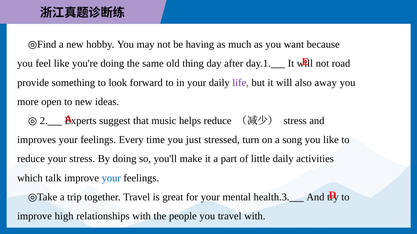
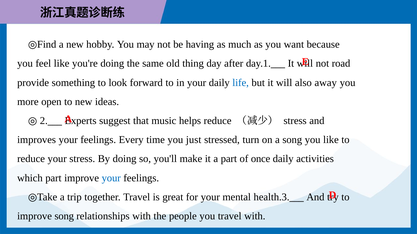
life colour: purple -> blue (241, 83)
little: little -> once (261, 159)
which talk: talk -> part (53, 178)
improve high: high -> song (64, 217)
